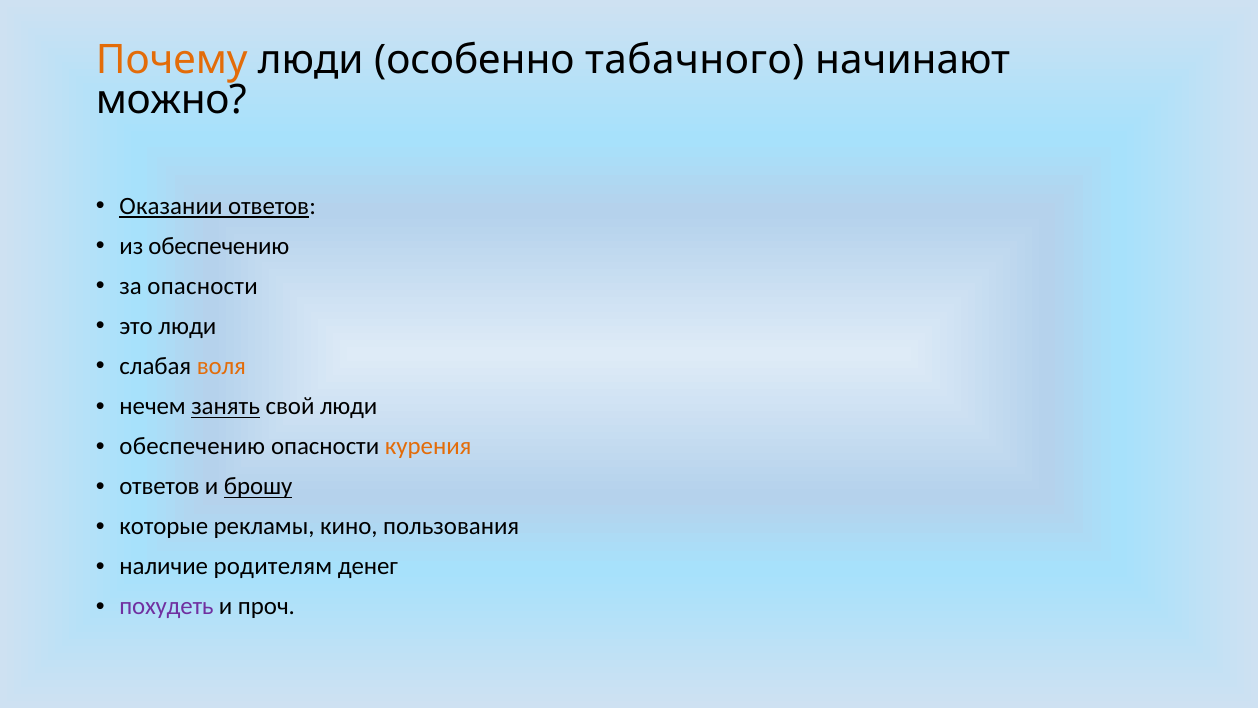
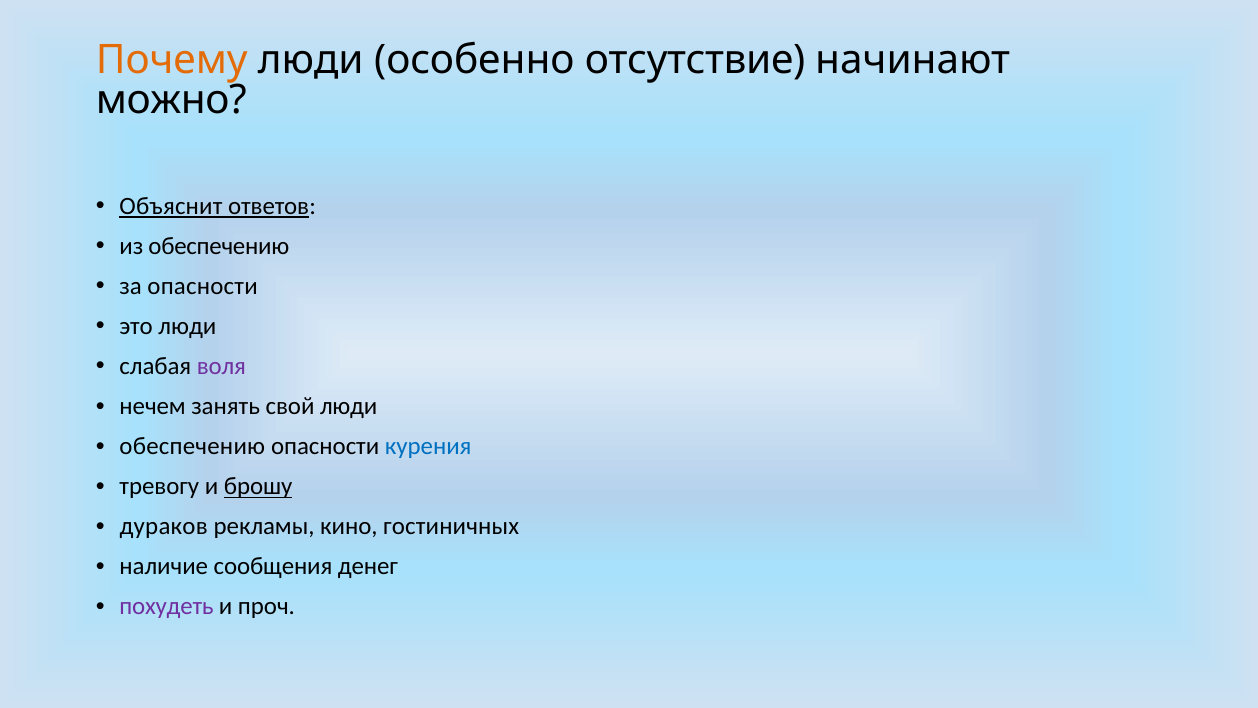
табачного: табачного -> отсутствие (695, 61)
Оказании: Оказании -> Объяснит (171, 206)
воля colour: orange -> purple (221, 366)
занять underline: present -> none (226, 406)
курения colour: orange -> blue (428, 446)
ответов: ответов -> тревогу (159, 486)
которые: которые -> дураков (164, 526)
пользования: пользования -> гостиничных (451, 526)
родителям: родителям -> сообщения (273, 566)
